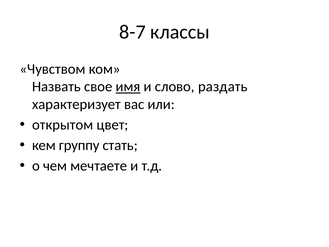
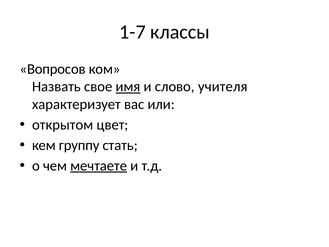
8-7: 8-7 -> 1-7 (132, 32)
Чувством: Чувством -> Вопросов (53, 69)
раздать: раздать -> учителя (223, 87)
мечтаете underline: none -> present (99, 166)
